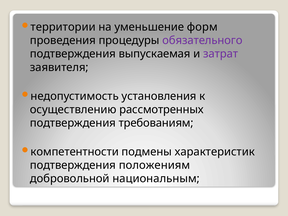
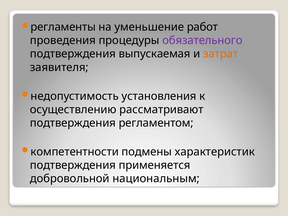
территории: территории -> регламенты (63, 27)
форм: форм -> работ (202, 27)
затрат colour: purple -> orange (221, 54)
рассмотренных: рассмотренных -> рассматривают (161, 110)
требованиям: требованиям -> регламентом (156, 123)
положениям: положениям -> применяется (155, 165)
